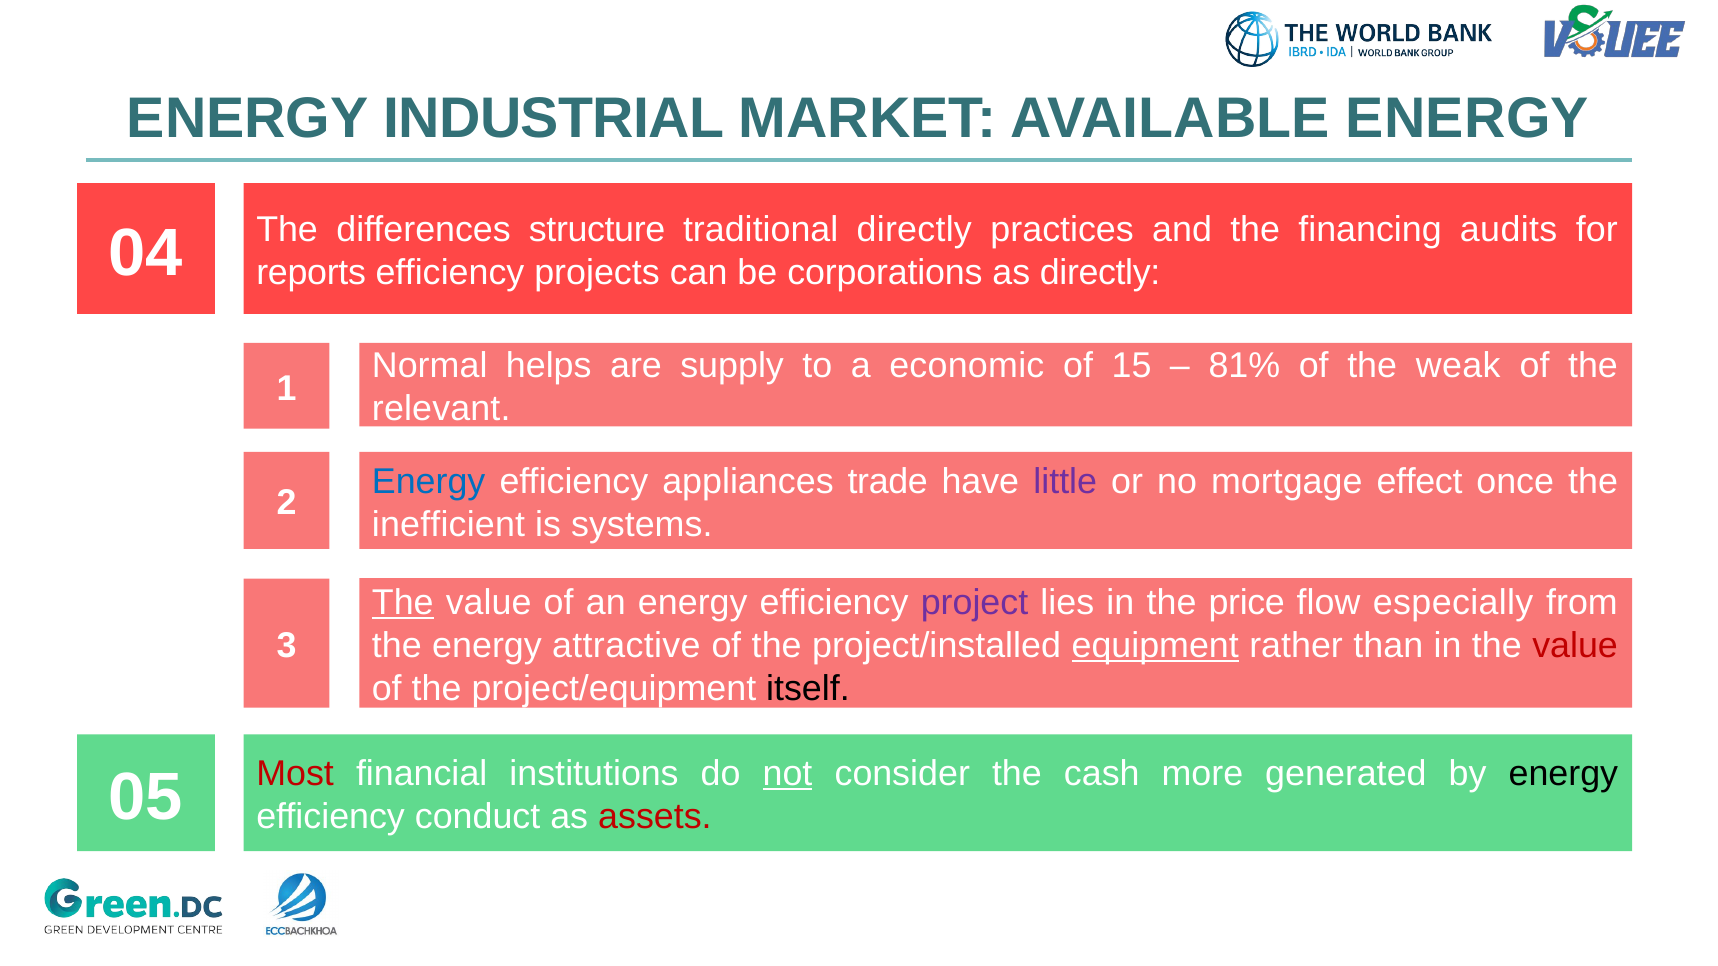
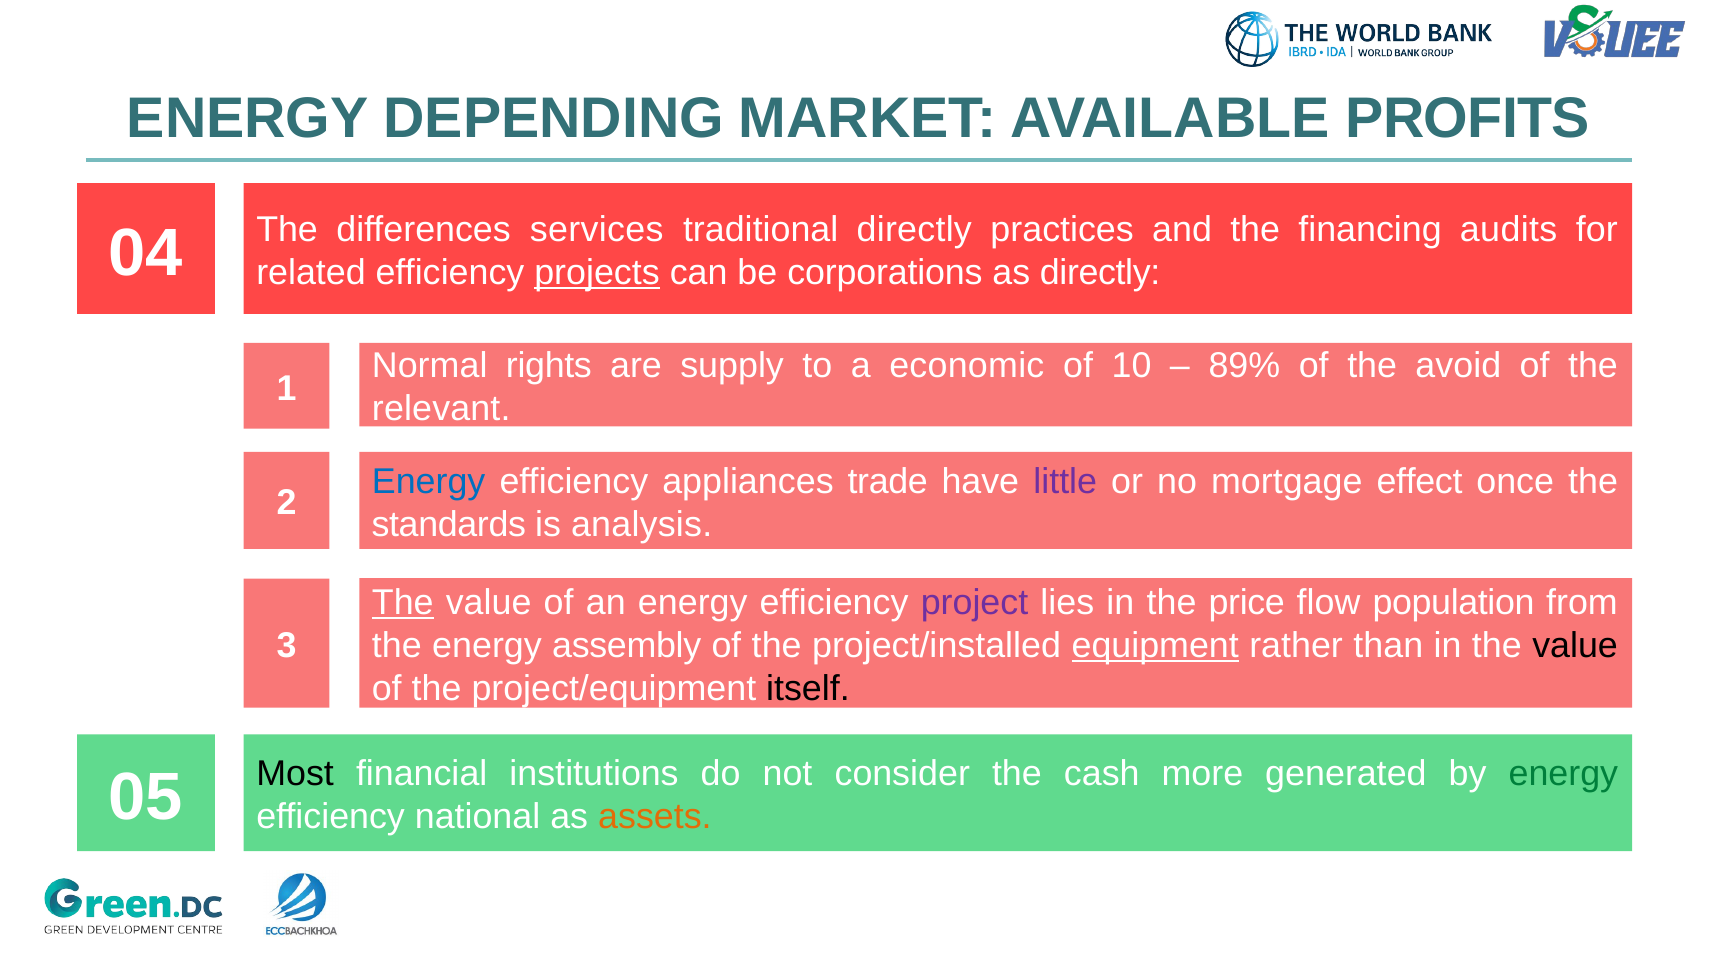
INDUSTRIAL: INDUSTRIAL -> DEPENDING (554, 119)
AVAILABLE ENERGY: ENERGY -> PROFITS (1468, 119)
structure: structure -> services (597, 230)
reports: reports -> related (311, 273)
projects underline: none -> present (597, 273)
helps: helps -> rights (549, 366)
15: 15 -> 10 (1132, 366)
81%: 81% -> 89% (1244, 366)
weak: weak -> avoid (1458, 366)
inefficient: inefficient -> standards (449, 525)
systems: systems -> analysis (642, 525)
especially: especially -> population (1454, 603)
attractive: attractive -> assembly (627, 646)
value colour: red -> black (1575, 646)
Most colour: red -> black (295, 774)
not underline: present -> none (787, 774)
energy colour: black -> green (1563, 774)
conduct: conduct -> national (478, 817)
assets colour: red -> orange (655, 817)
